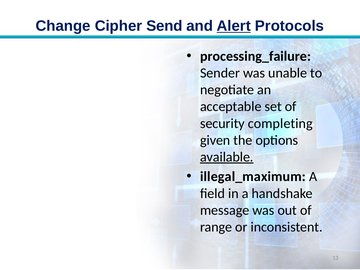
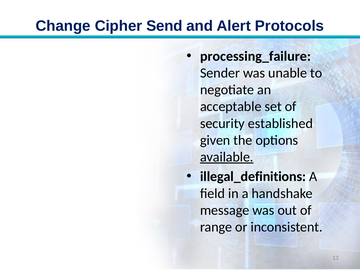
Alert underline: present -> none (234, 26)
completing: completing -> established (280, 123)
illegal_maximum: illegal_maximum -> illegal_definitions (253, 177)
